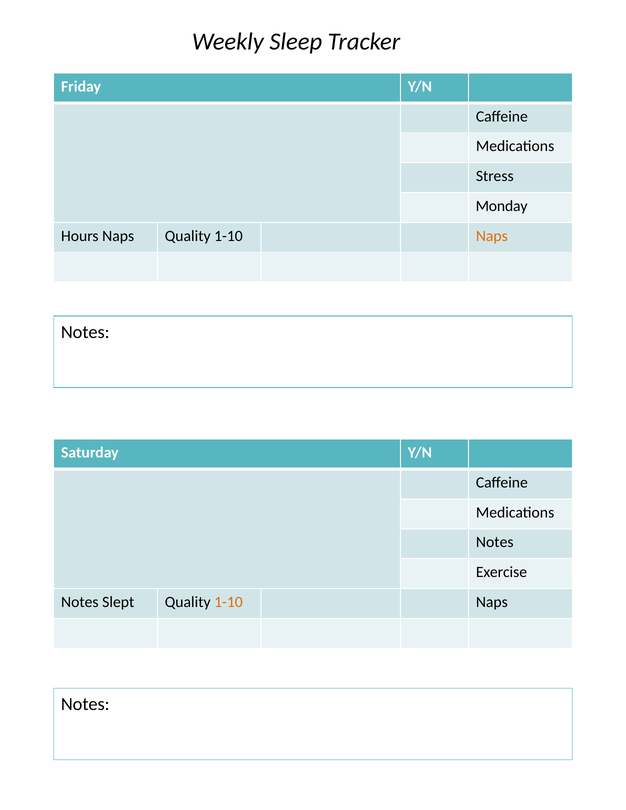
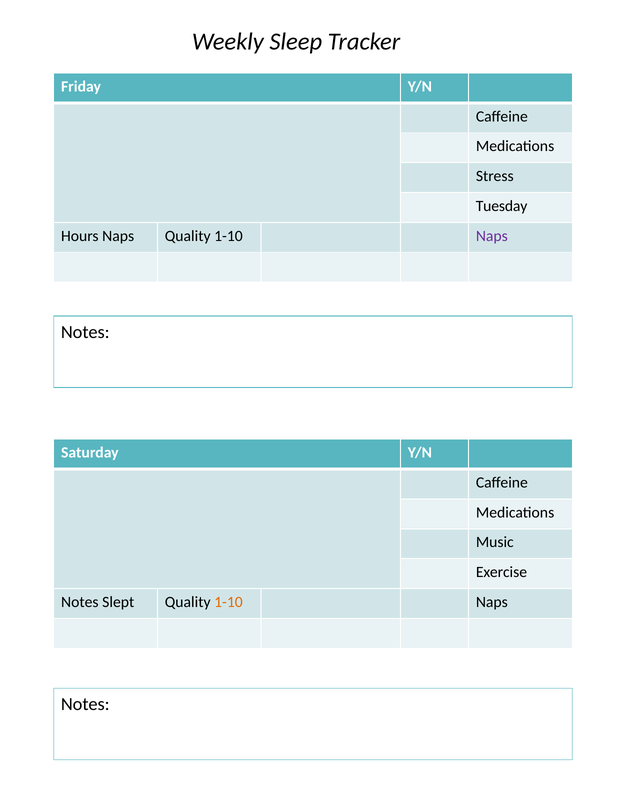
Monday: Monday -> Tuesday (502, 206)
Naps colour: orange -> purple (492, 236)
Notes: Notes -> Music (495, 542)
